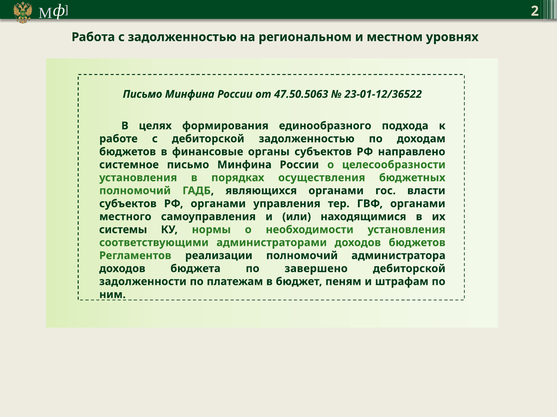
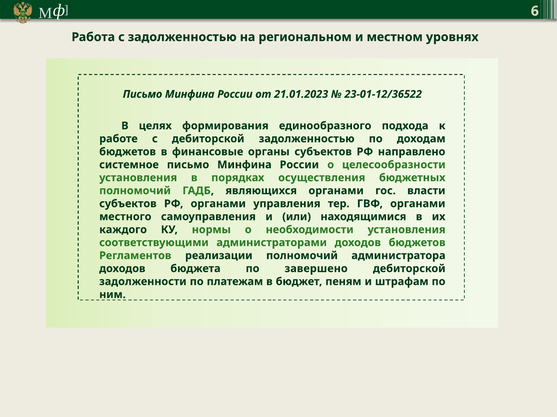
2: 2 -> 6 (535, 11)
47.50.5063: 47.50.5063 -> 21.01.2023 (301, 94)
системы: системы -> каждого (123, 230)
